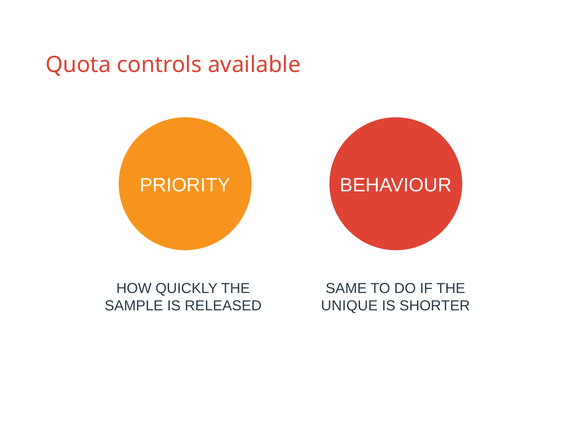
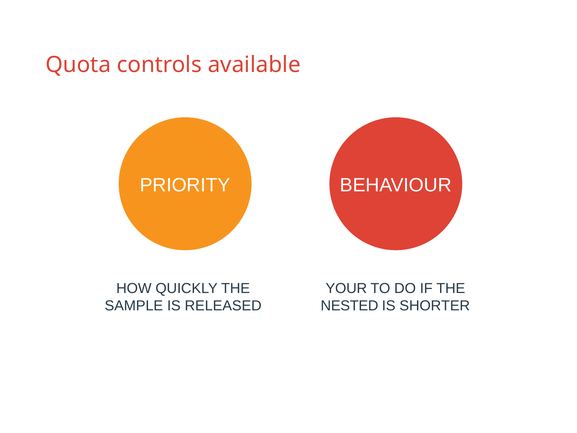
SAME: SAME -> YOUR (346, 288)
UNIQUE: UNIQUE -> NESTED (350, 306)
